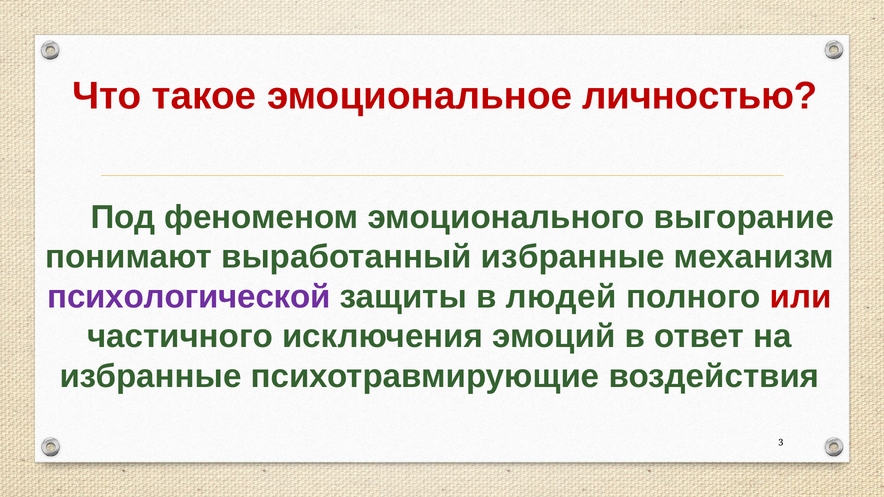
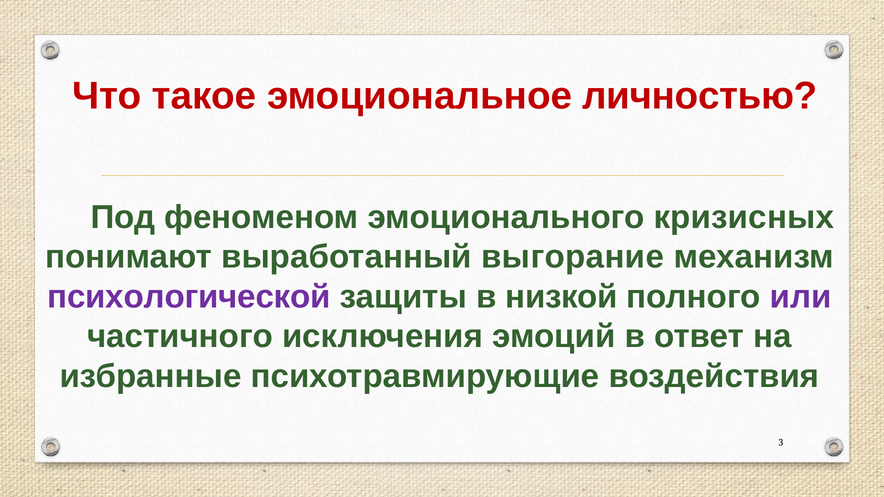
выгорание: выгорание -> кризисных (744, 217)
выработанный избранные: избранные -> выгорание (573, 257)
людей: людей -> низкой (562, 297)
или colour: red -> purple (801, 297)
